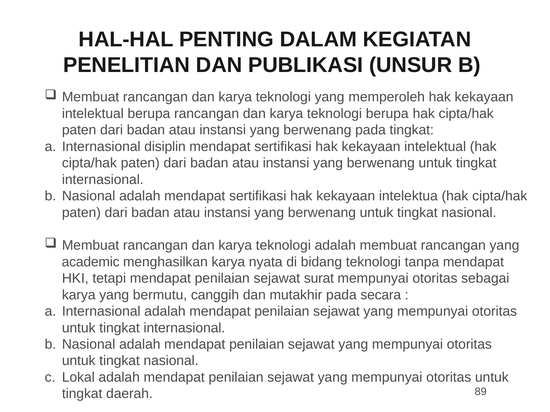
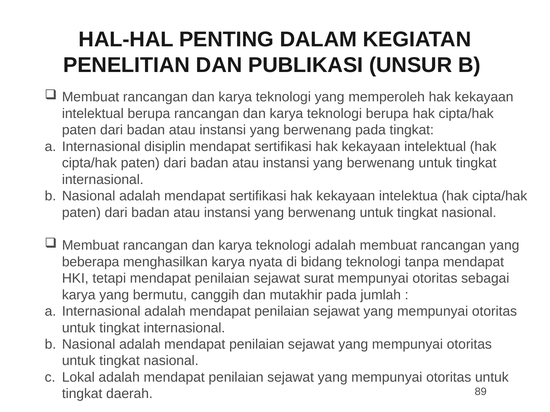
academic: academic -> beberapa (91, 262)
secara: secara -> jumlah (381, 295)
